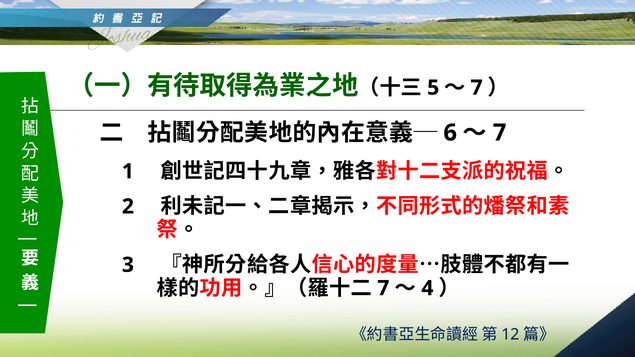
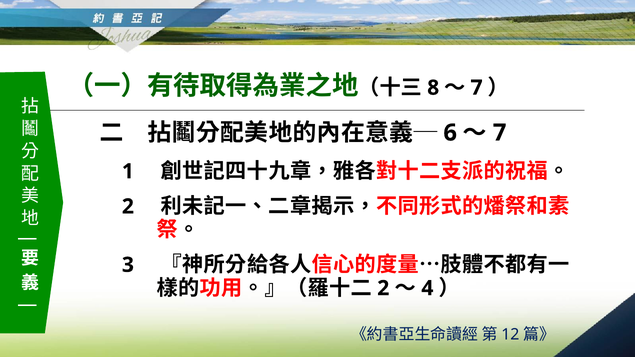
5: 5 -> 8 (433, 88)
7: 7 -> 2 (383, 288)
